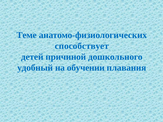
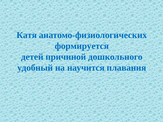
Теме: Теме -> Катя (27, 35)
способствует: способствует -> формируется (82, 46)
обучении: обучении -> научится (86, 68)
